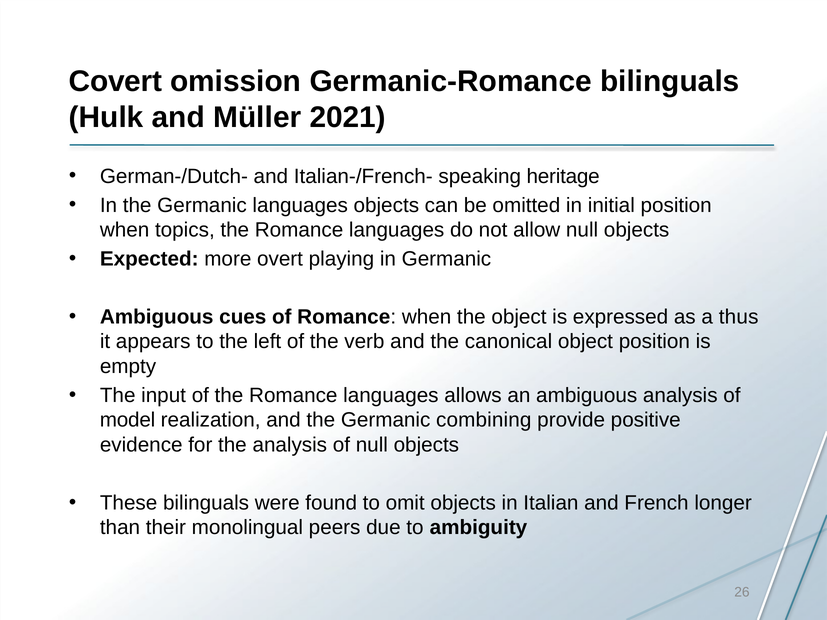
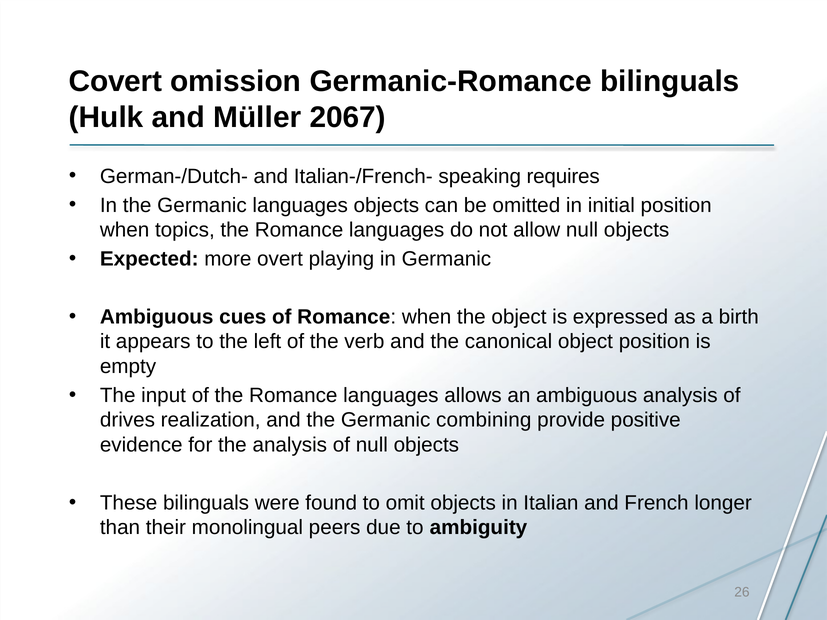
2021: 2021 -> 2067 (348, 117)
heritage: heritage -> requires (563, 176)
thus: thus -> birth (739, 317)
model: model -> drives (127, 420)
